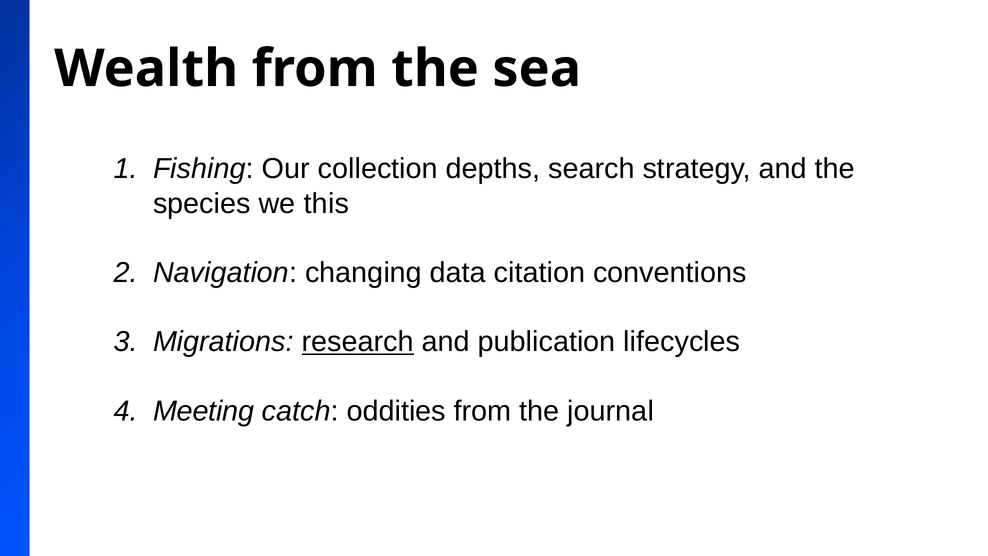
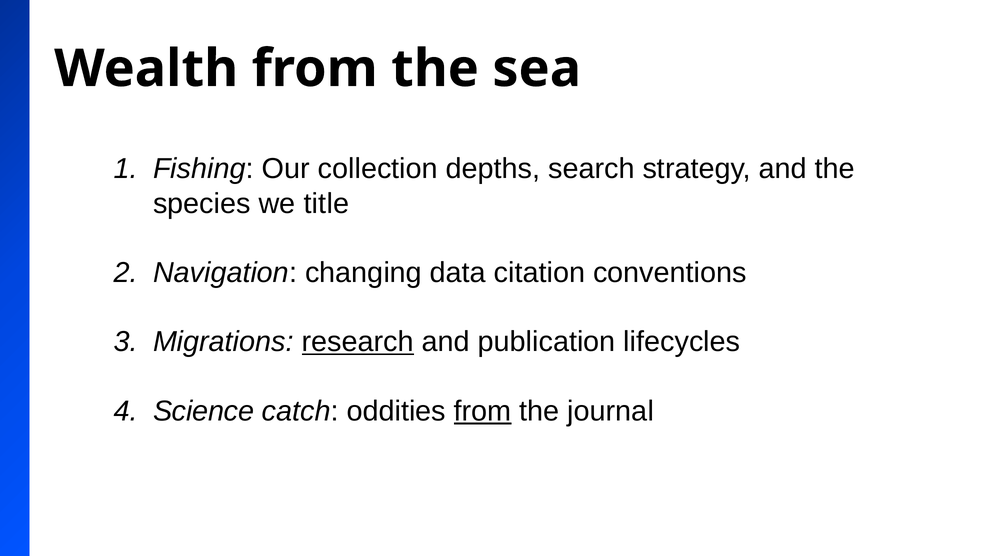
this: this -> title (326, 203)
Meeting: Meeting -> Science (204, 411)
from underline: none -> present (483, 411)
